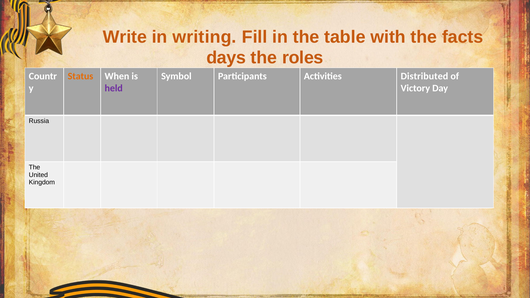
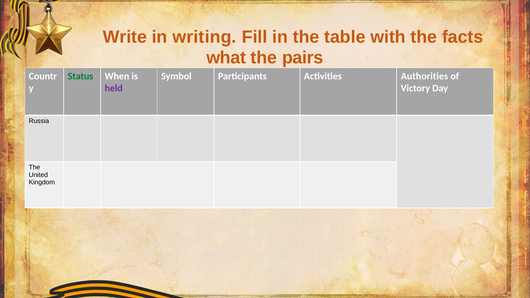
days: days -> what (226, 58)
roles: roles -> pairs (303, 58)
Status colour: orange -> green (80, 76)
Distributed: Distributed -> Authorities (424, 76)
